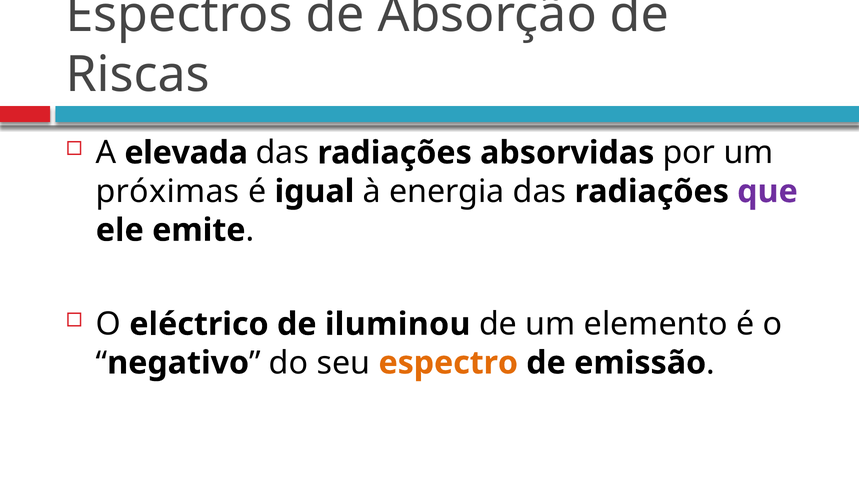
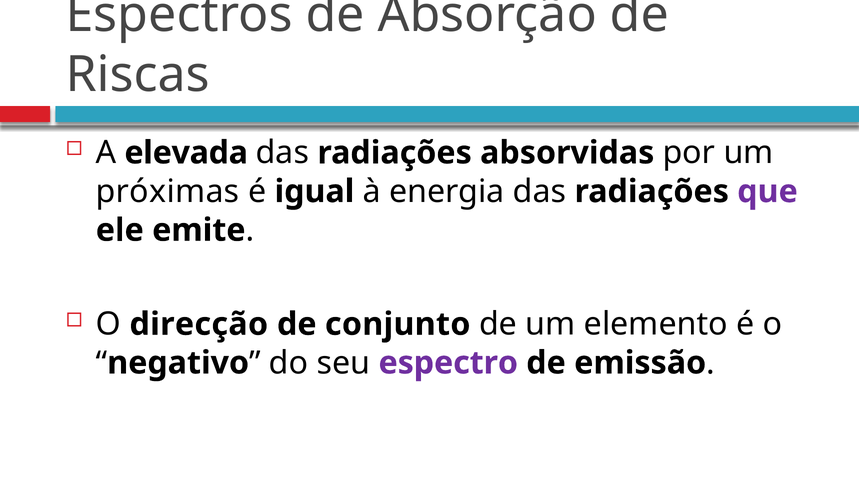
eléctrico: eléctrico -> direcção (199, 324)
iluminou: iluminou -> conjunto (398, 324)
espectro colour: orange -> purple (448, 363)
